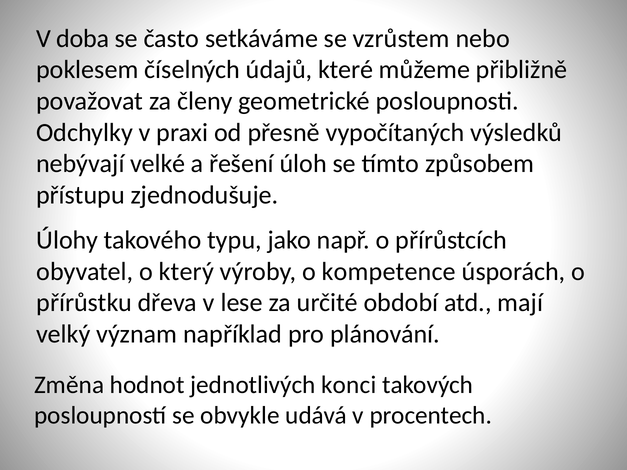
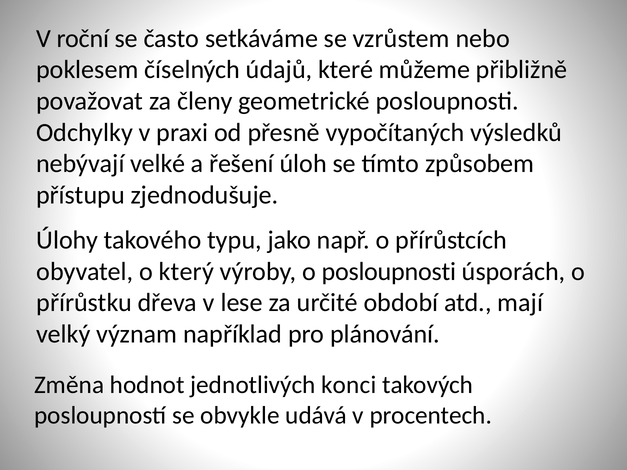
doba: doba -> roční (83, 39)
o kompetence: kompetence -> posloupnosti (389, 272)
